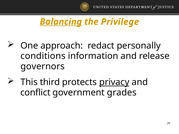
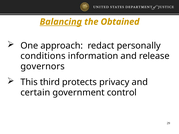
Privilege: Privilege -> Obtained (120, 22)
privacy underline: present -> none (114, 82)
conflict: conflict -> certain (35, 93)
grades: grades -> control (122, 93)
